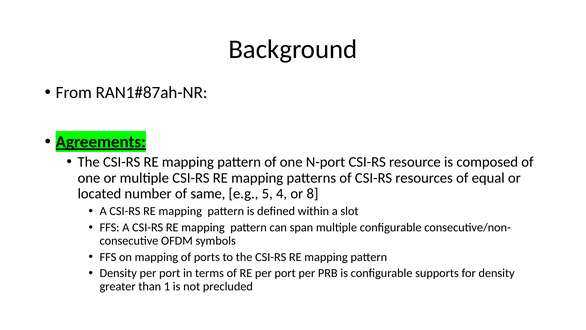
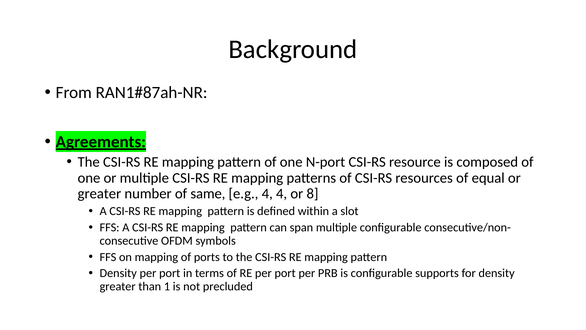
located: located -> greater (99, 193)
e.g 5: 5 -> 4 (267, 193)
